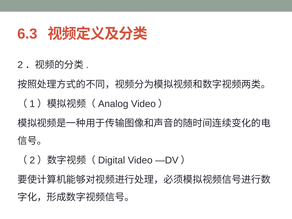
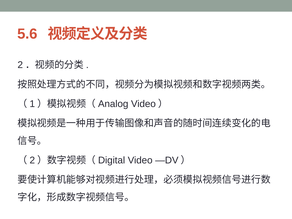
6.3: 6.3 -> 5.6 (27, 34)
